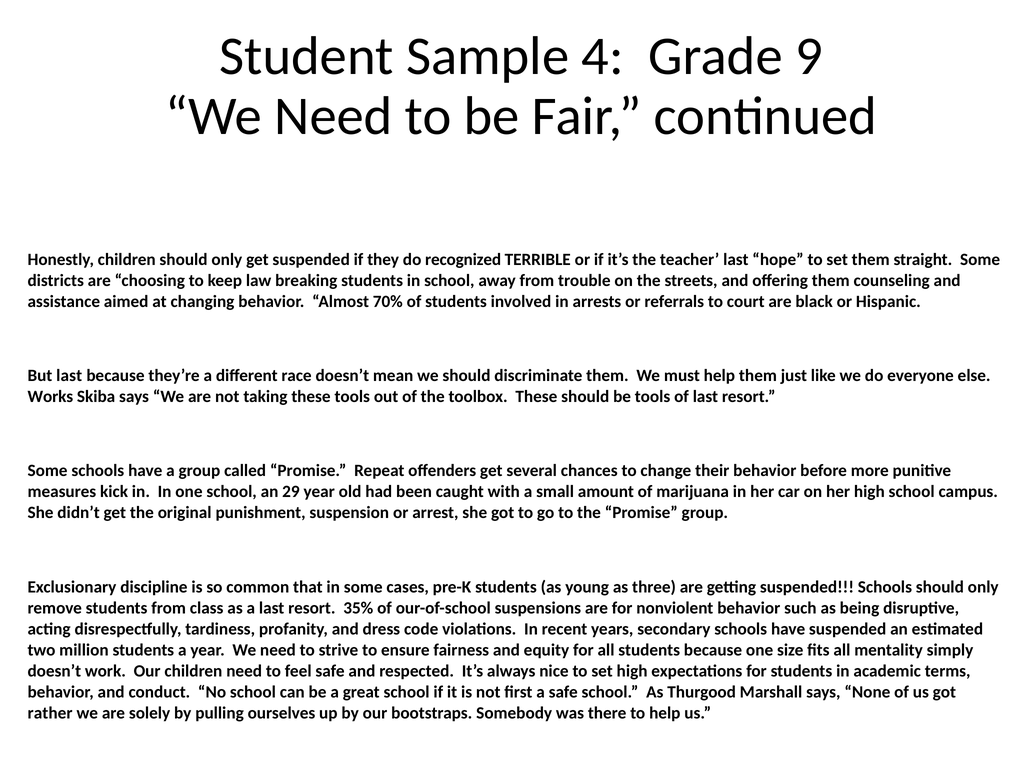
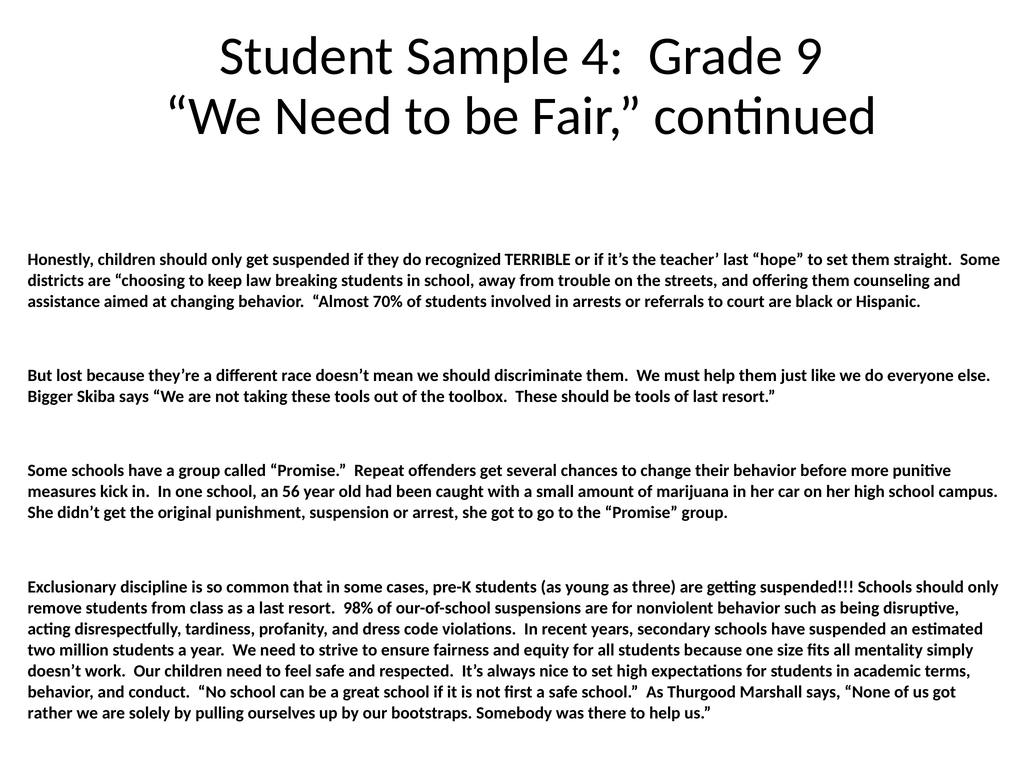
But last: last -> lost (69, 376)
Works: Works -> Bigger (50, 397)
29: 29 -> 56 (291, 492)
35%: 35% -> 98% (358, 608)
